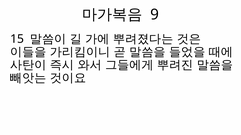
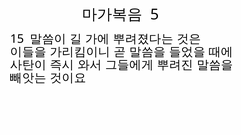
9: 9 -> 5 (155, 15)
